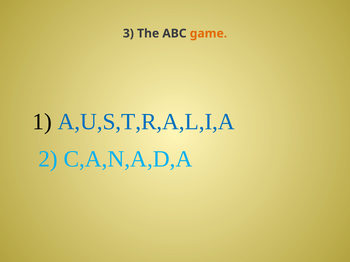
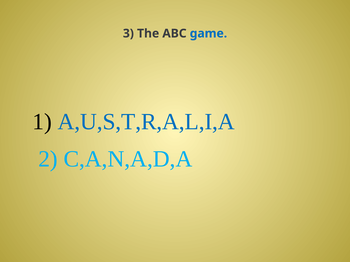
game colour: orange -> blue (208, 34)
